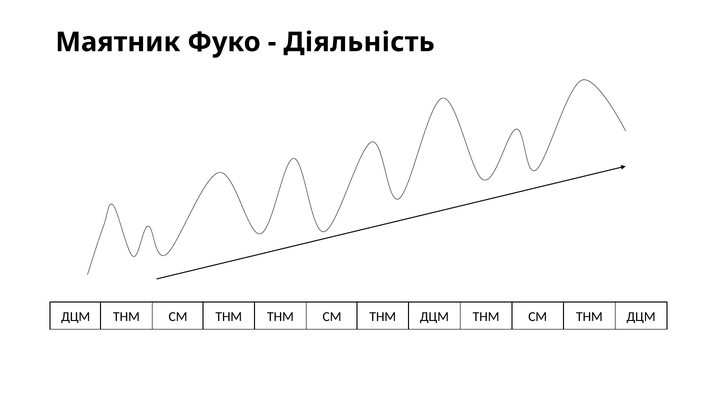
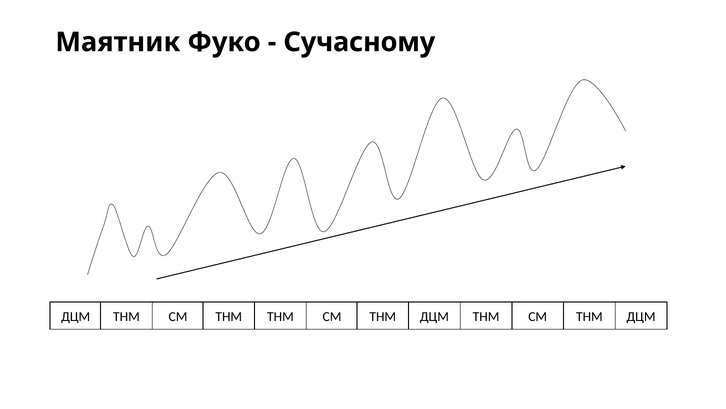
Діяльність: Діяльність -> Сучасному (359, 42)
